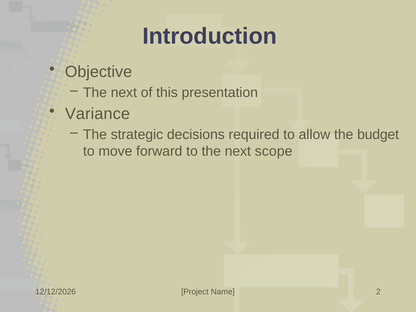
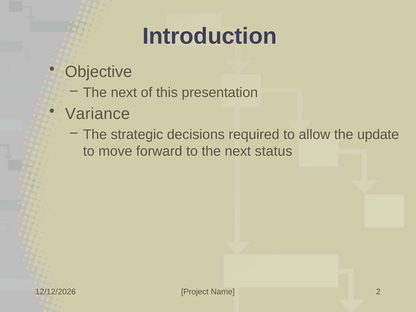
budget: budget -> update (378, 135)
scope: scope -> status (274, 151)
